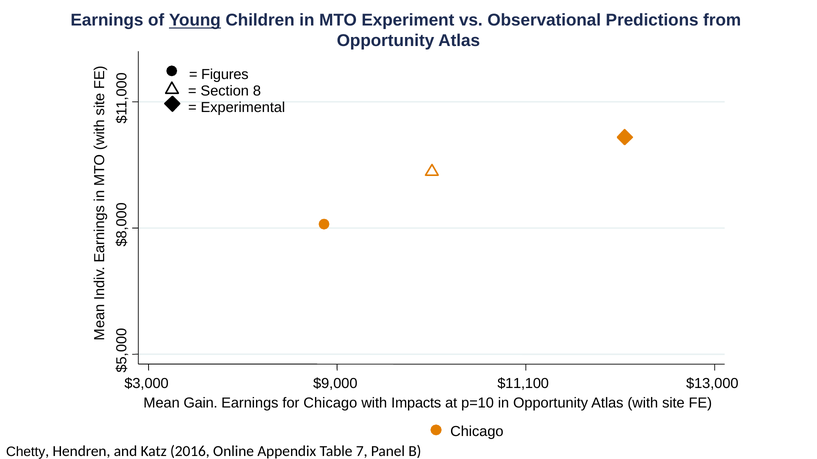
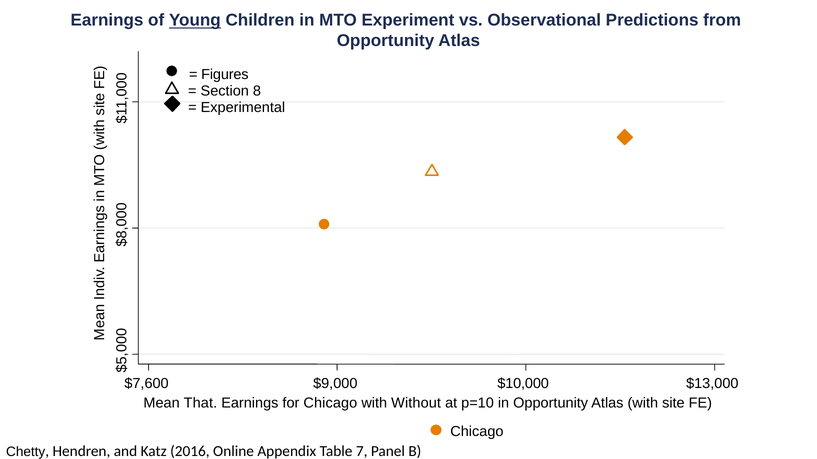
$3,000: $3,000 -> $7,600 (147, 384)
$11,100: $11,100 -> $10,000 (523, 384)
Gain: Gain -> That (200, 403)
Impacts: Impacts -> Without (416, 403)
